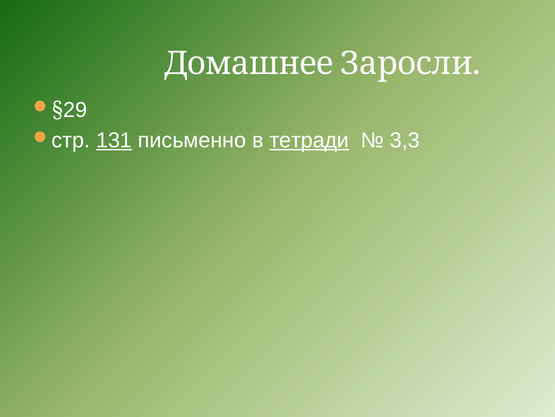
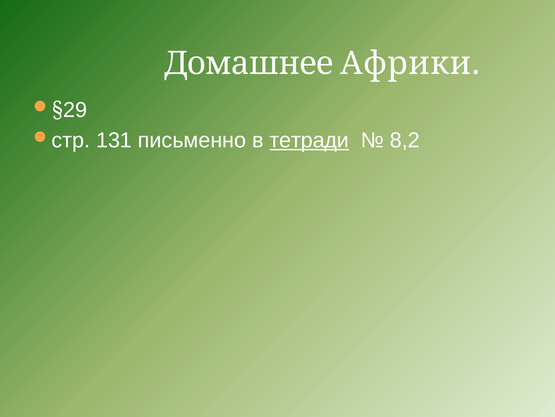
Заросли: Заросли -> Африки (410, 63)
131 underline: present -> none (114, 140)
3,3: 3,3 -> 8,2 (405, 140)
